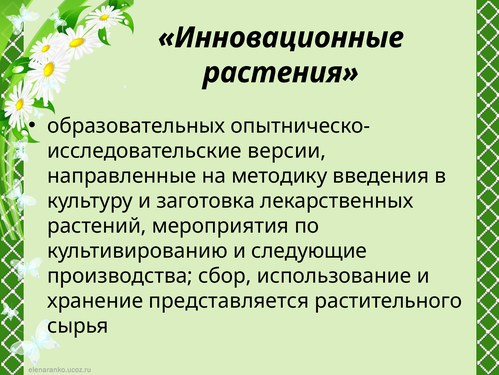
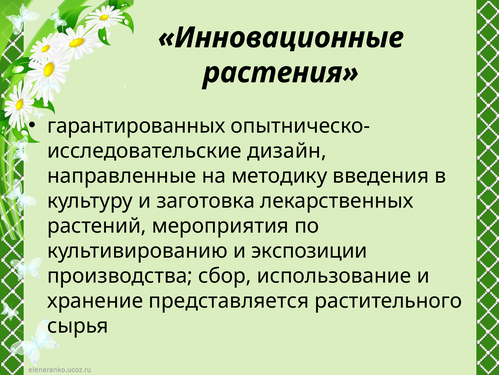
образовательных: образовательных -> гарантированных (136, 126)
версии: версии -> дизайн (287, 151)
следующие: следующие -> экспозиции (309, 250)
